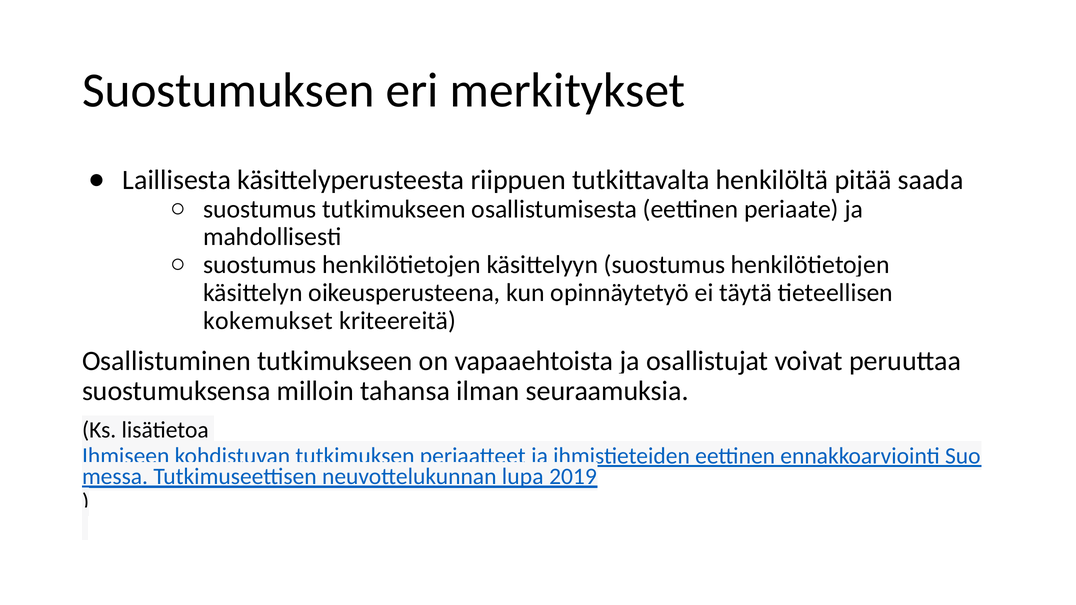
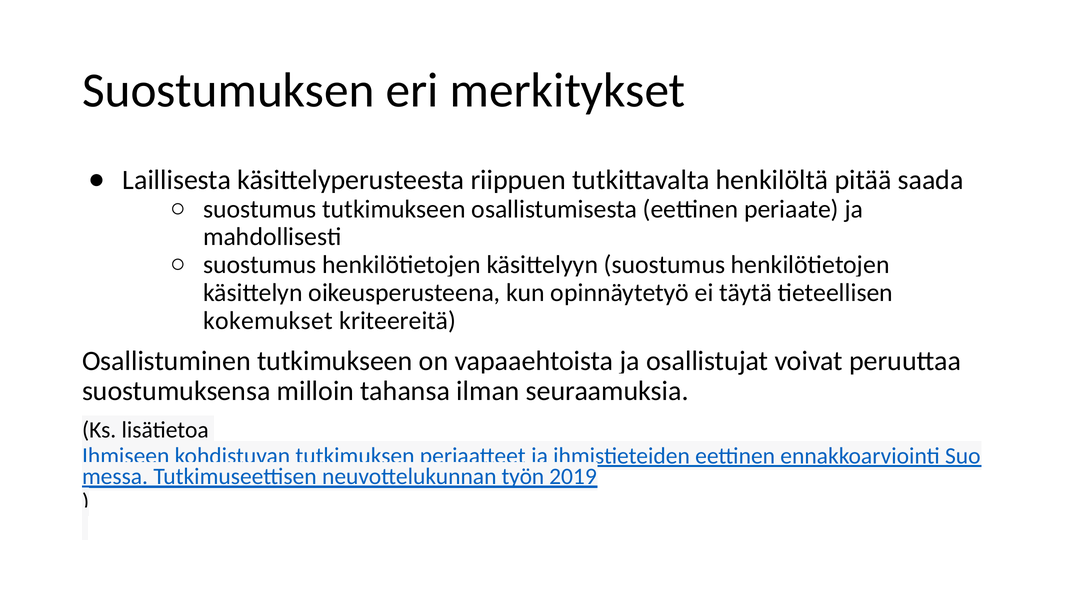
lupa: lupa -> työn (523, 477)
